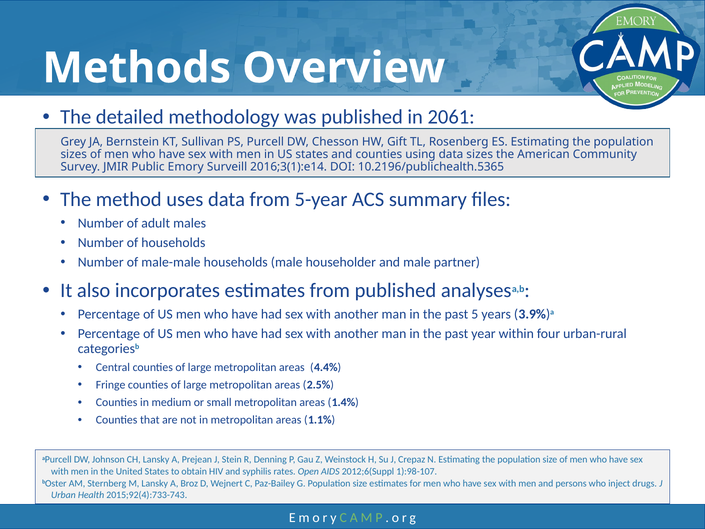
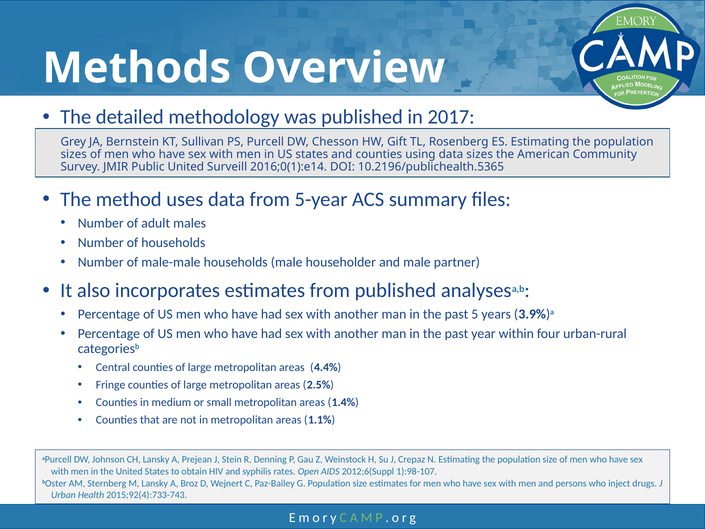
2061: 2061 -> 2017 (451, 117)
Public Emory: Emory -> United (186, 167)
2016;3(1):e14: 2016;3(1):e14 -> 2016;0(1):e14 (289, 167)
